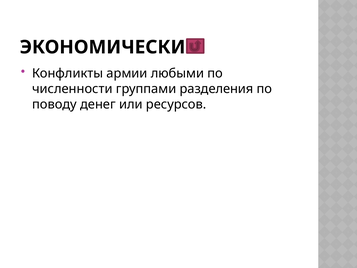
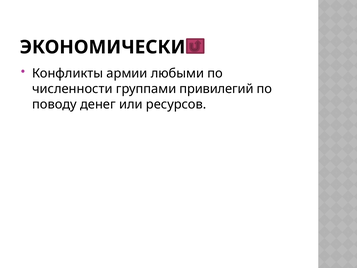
разделения: разделения -> привилегий (217, 89)
